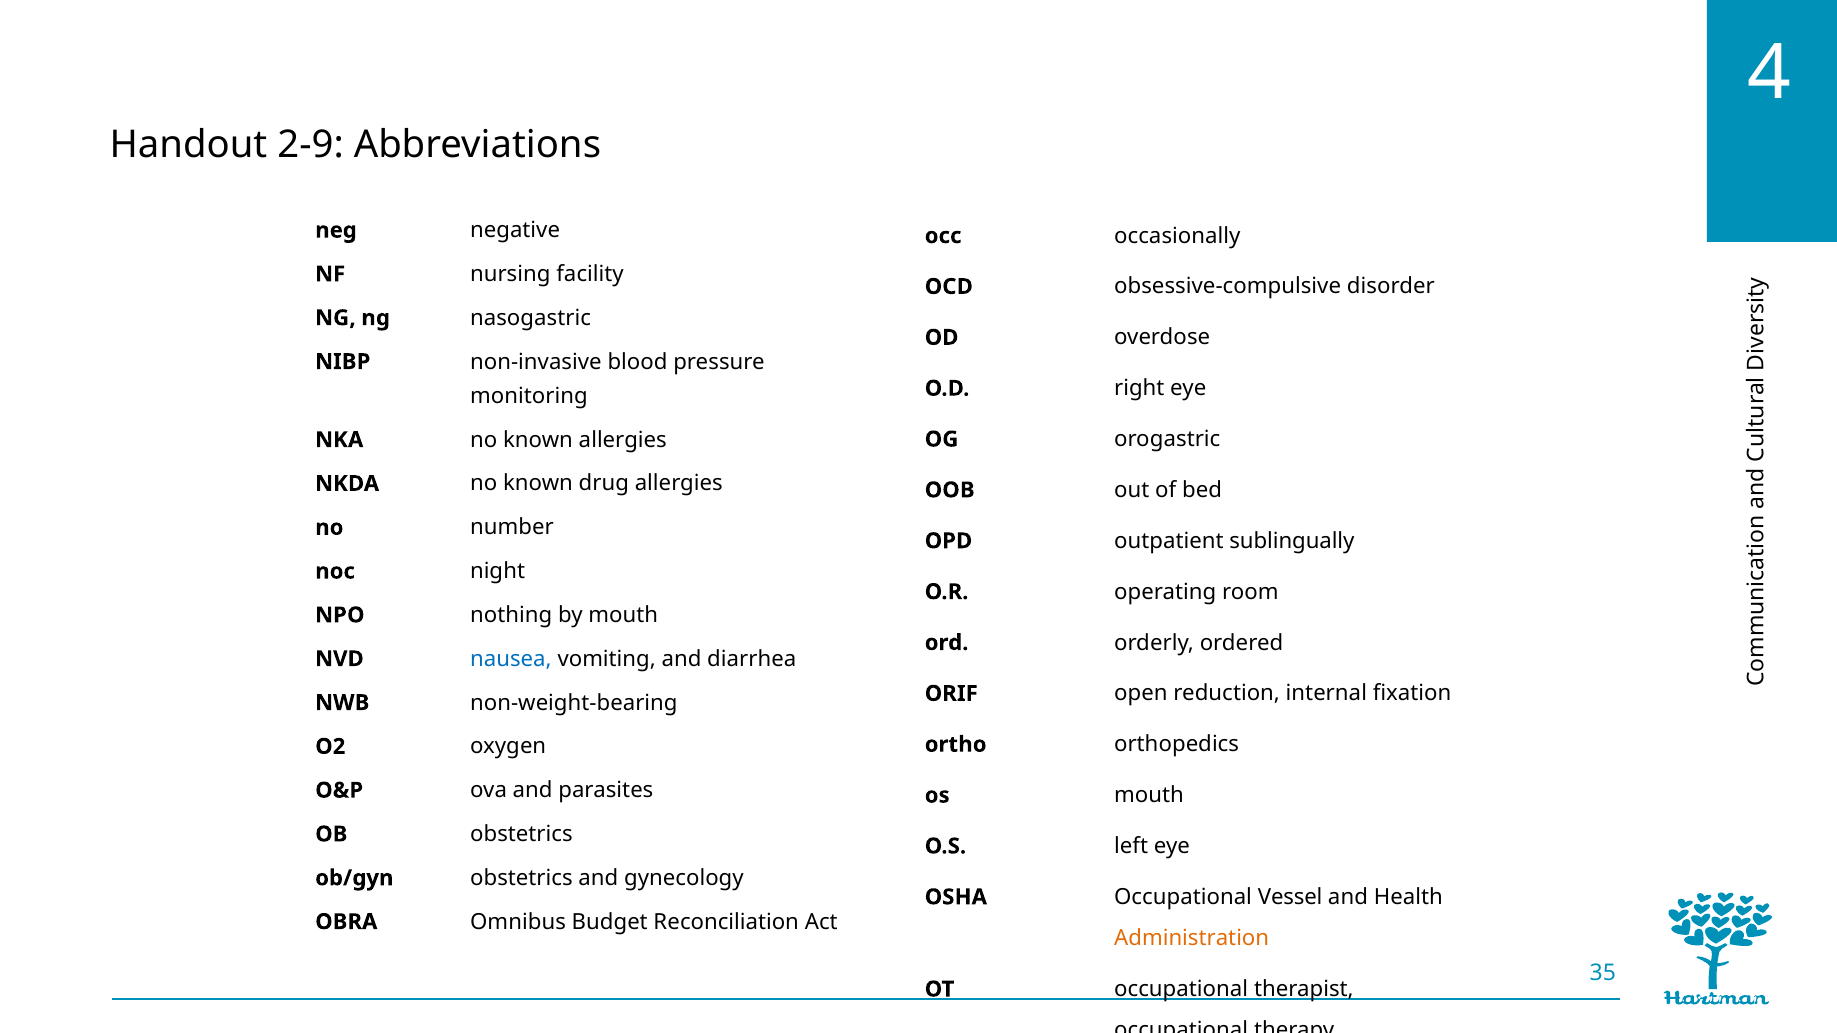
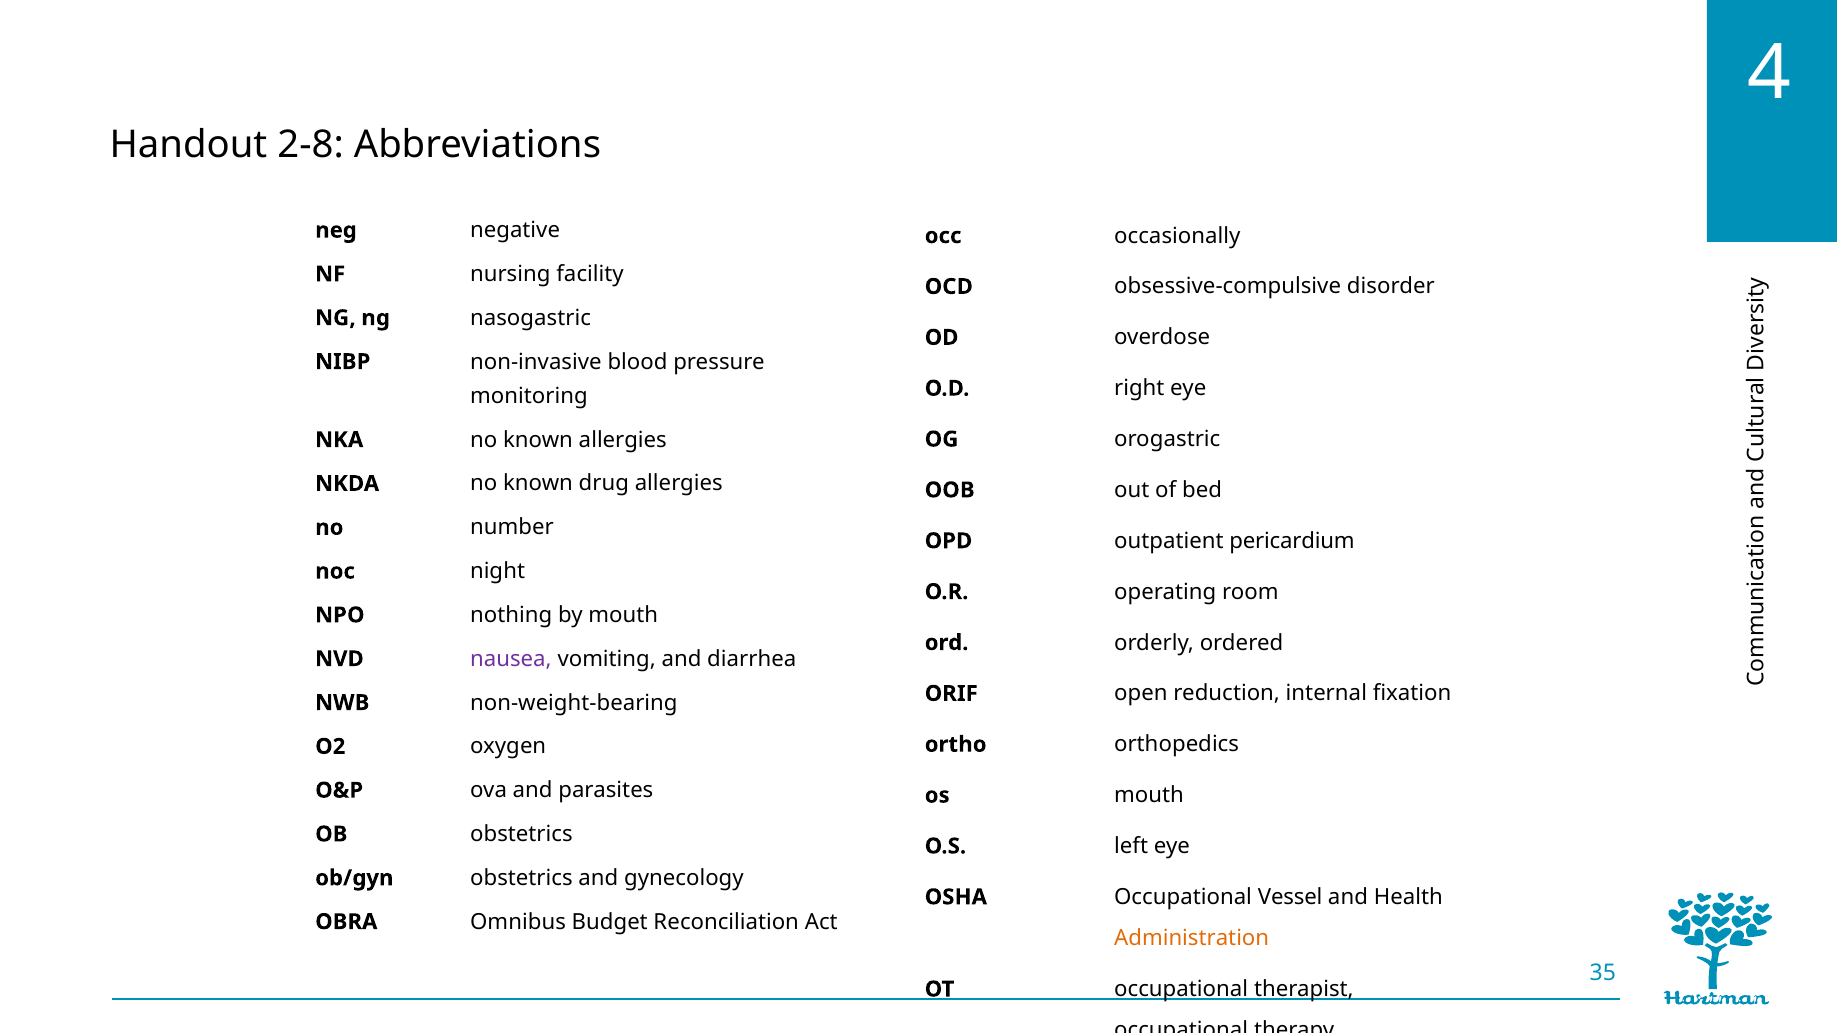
2-9: 2-9 -> 2-8 (311, 145)
sublingually: sublingually -> pericardium (1292, 541)
nausea colour: blue -> purple (511, 659)
